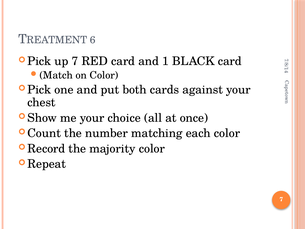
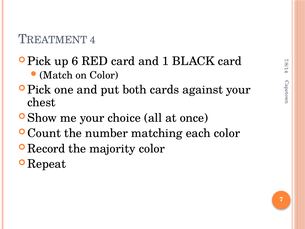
6: 6 -> 4 (93, 40)
up 7: 7 -> 6 (75, 61)
